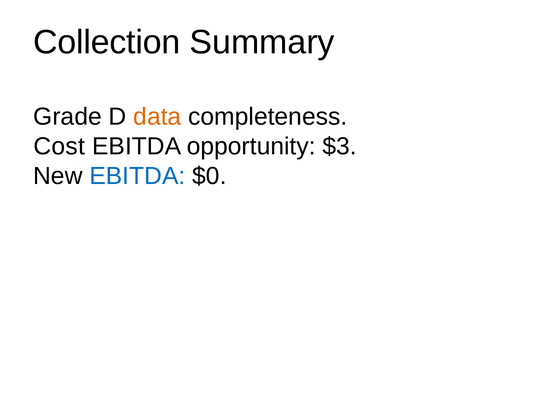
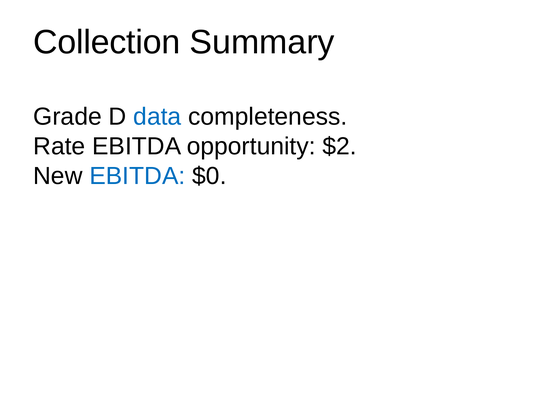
data colour: orange -> blue (157, 116)
Cost: Cost -> Rate (59, 146)
$3: $3 -> $2 (340, 146)
